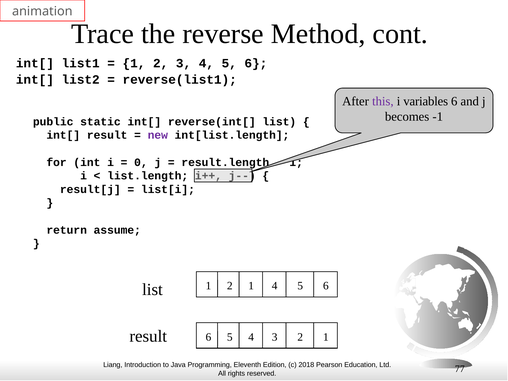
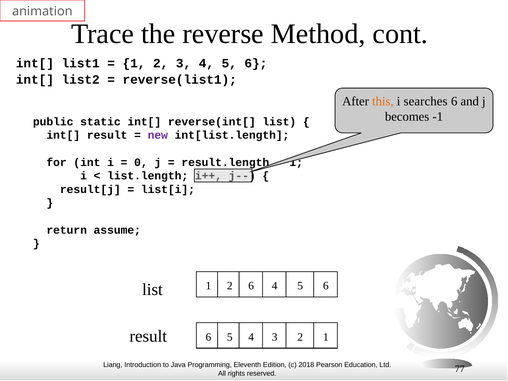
this colour: purple -> orange (383, 101)
variables: variables -> searches (426, 101)
1 2 1: 1 -> 6 (251, 286)
